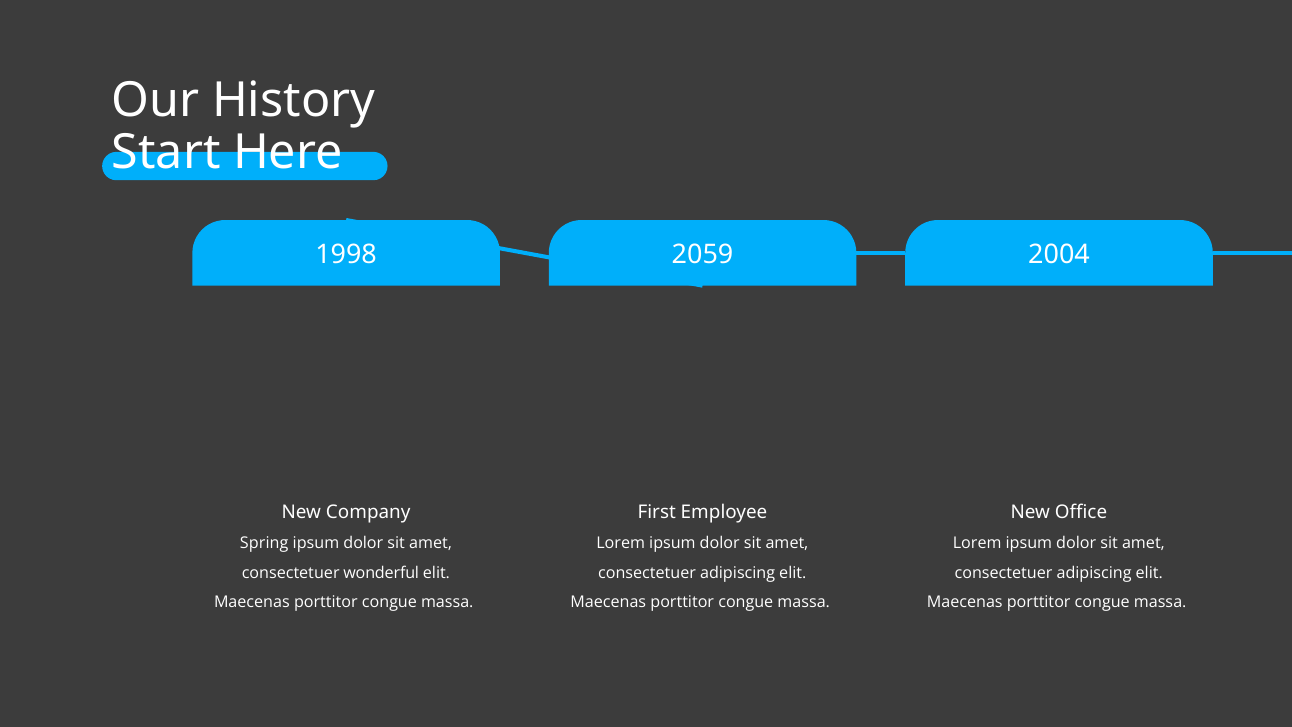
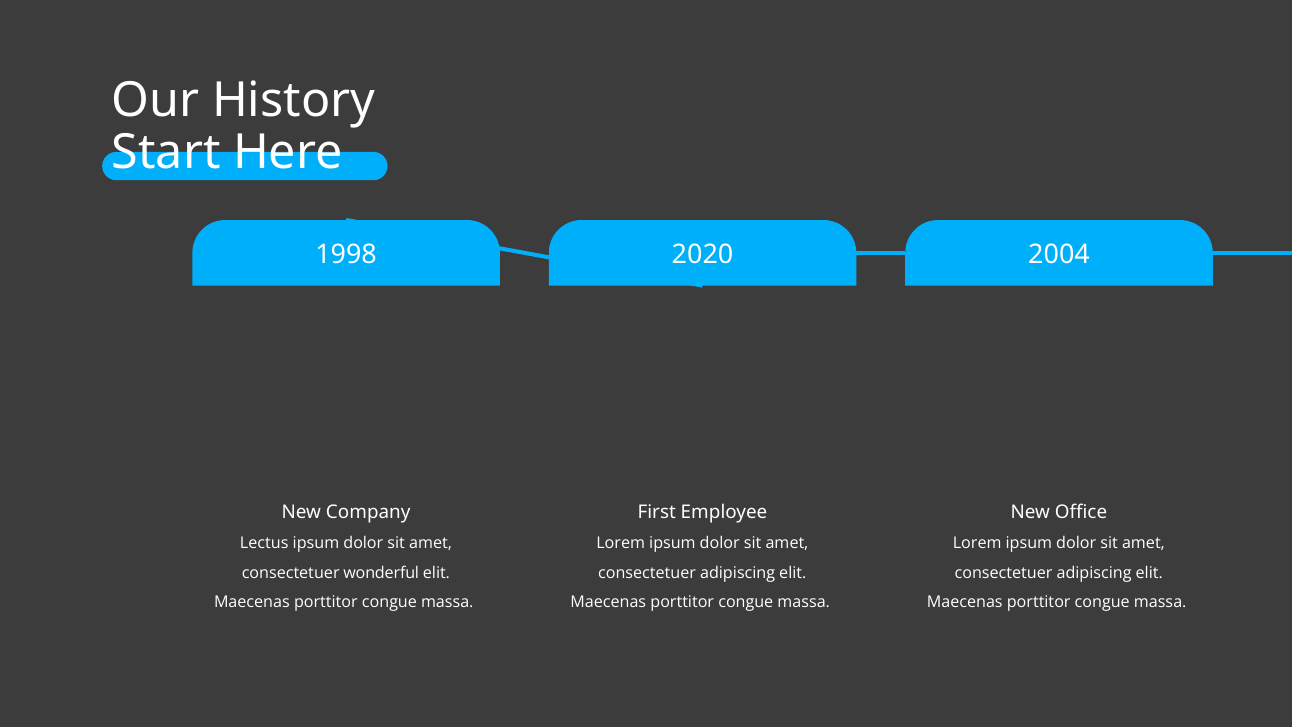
2059: 2059 -> 2020 (703, 255)
Spring: Spring -> Lectus (264, 543)
